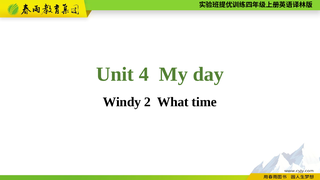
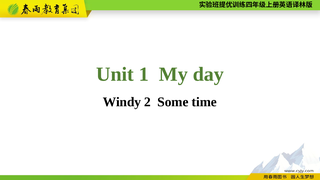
4: 4 -> 1 (144, 74)
What: What -> Some (173, 102)
